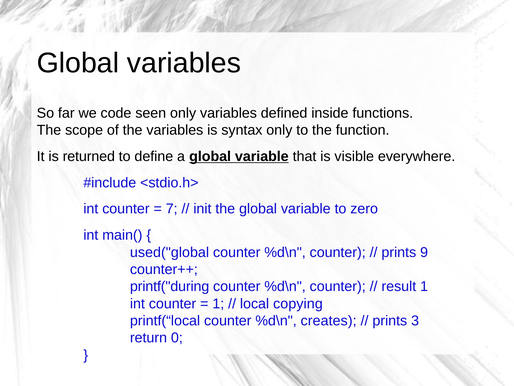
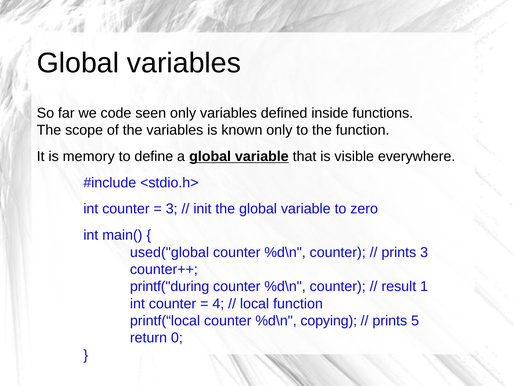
syntax: syntax -> known (242, 130)
returned: returned -> memory (89, 156)
7: 7 -> 3 (172, 209)
prints 9: 9 -> 3 (424, 252)
1: 1 -> 4 (218, 303)
local copying: copying -> function (298, 303)
creates: creates -> copying (329, 320)
3: 3 -> 5 (415, 320)
